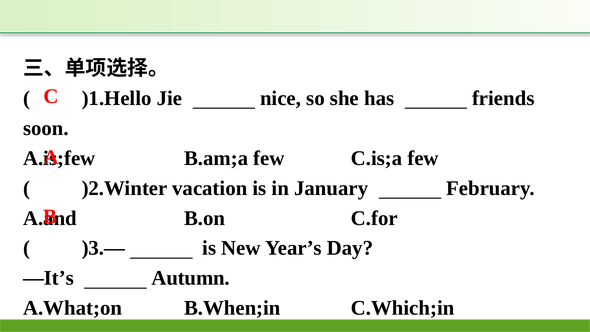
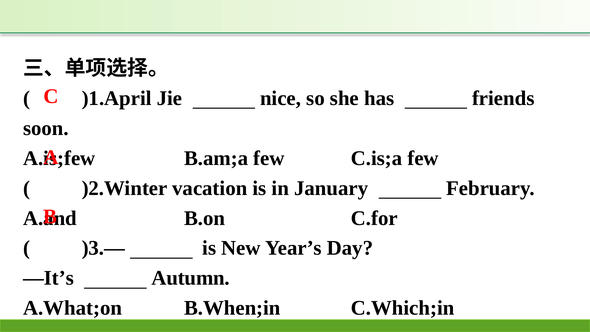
)1.Hello: )1.Hello -> )1.April (117, 98)
